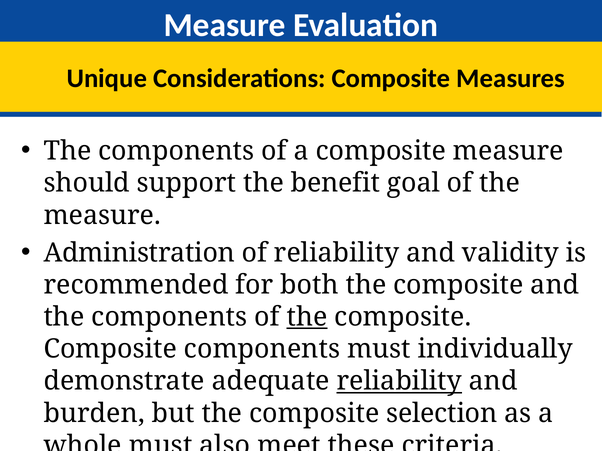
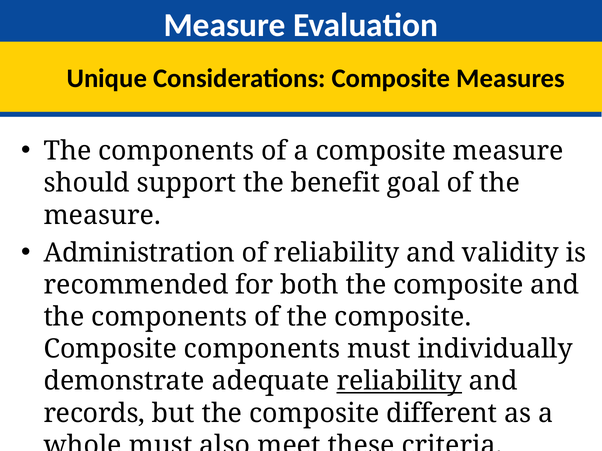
the underline: present -> none (307, 317)
burden: burden -> records (94, 414)
selection: selection -> different (442, 414)
